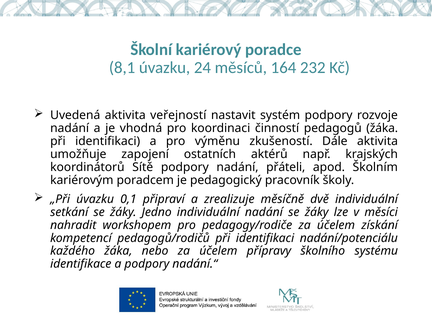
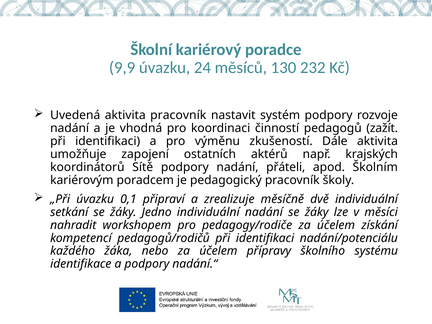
8,1: 8,1 -> 9,9 (122, 68)
164: 164 -> 130 (284, 68)
aktivita veřejností: veřejností -> pracovník (178, 115)
pedagogů žáka: žáka -> zažít (382, 128)
